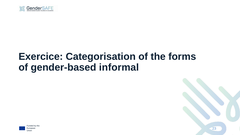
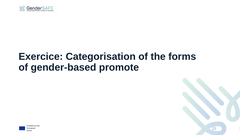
informal: informal -> promote (119, 67)
